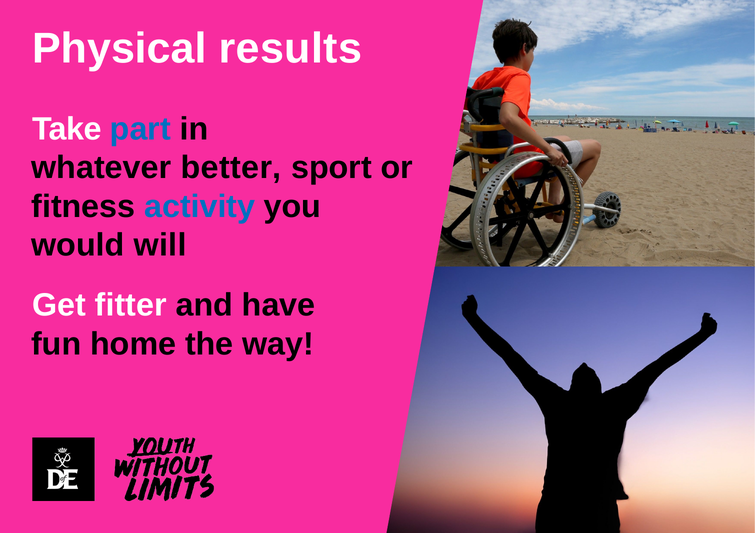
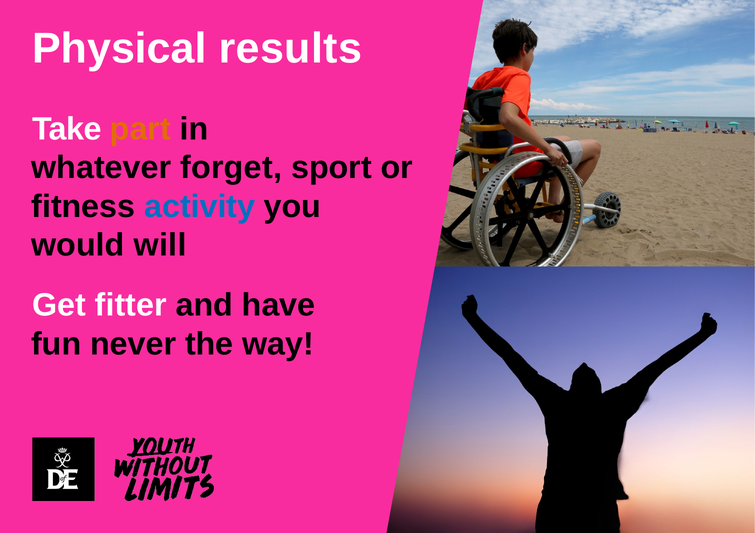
part colour: blue -> orange (140, 129)
better: better -> forget (231, 168)
home: home -> never (133, 344)
